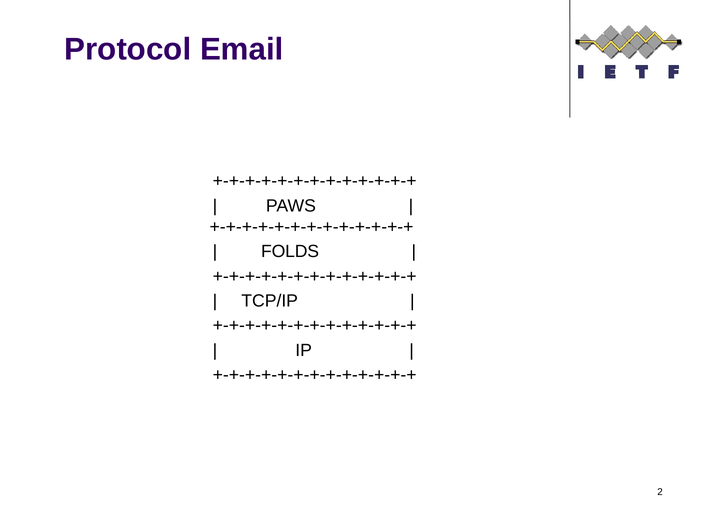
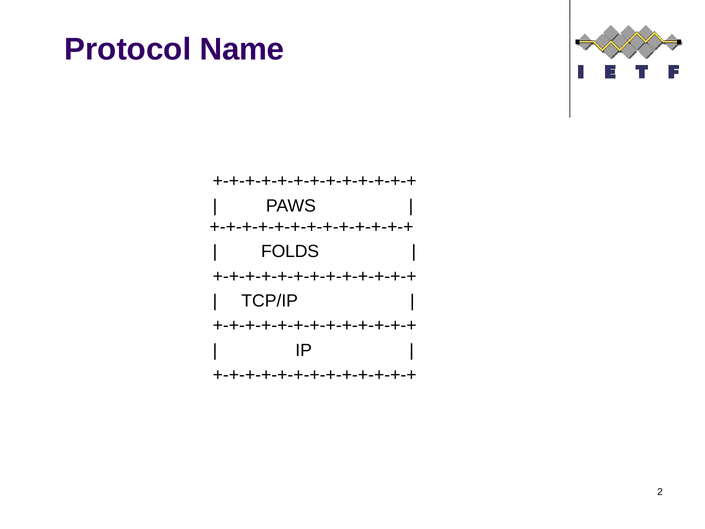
Email: Email -> Name (242, 49)
